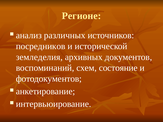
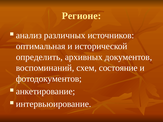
посредников: посредников -> оптимальная (41, 46)
земледелия: земледелия -> определить (39, 57)
